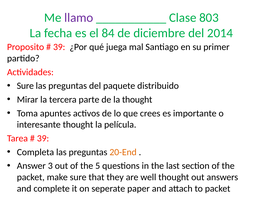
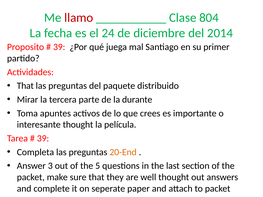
llamo colour: purple -> red (79, 18)
803: 803 -> 804 (209, 18)
84: 84 -> 24 (108, 33)
Sure: Sure -> That (25, 86)
la thought: thought -> durante (137, 100)
